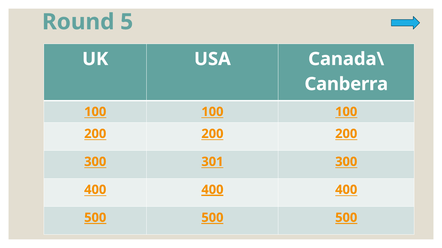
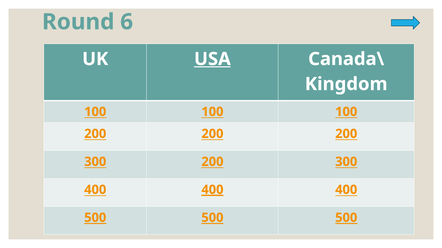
5: 5 -> 6 (127, 22)
USA underline: none -> present (212, 59)
Canberra: Canberra -> Kingdom (346, 84)
300 301: 301 -> 200 (212, 162)
